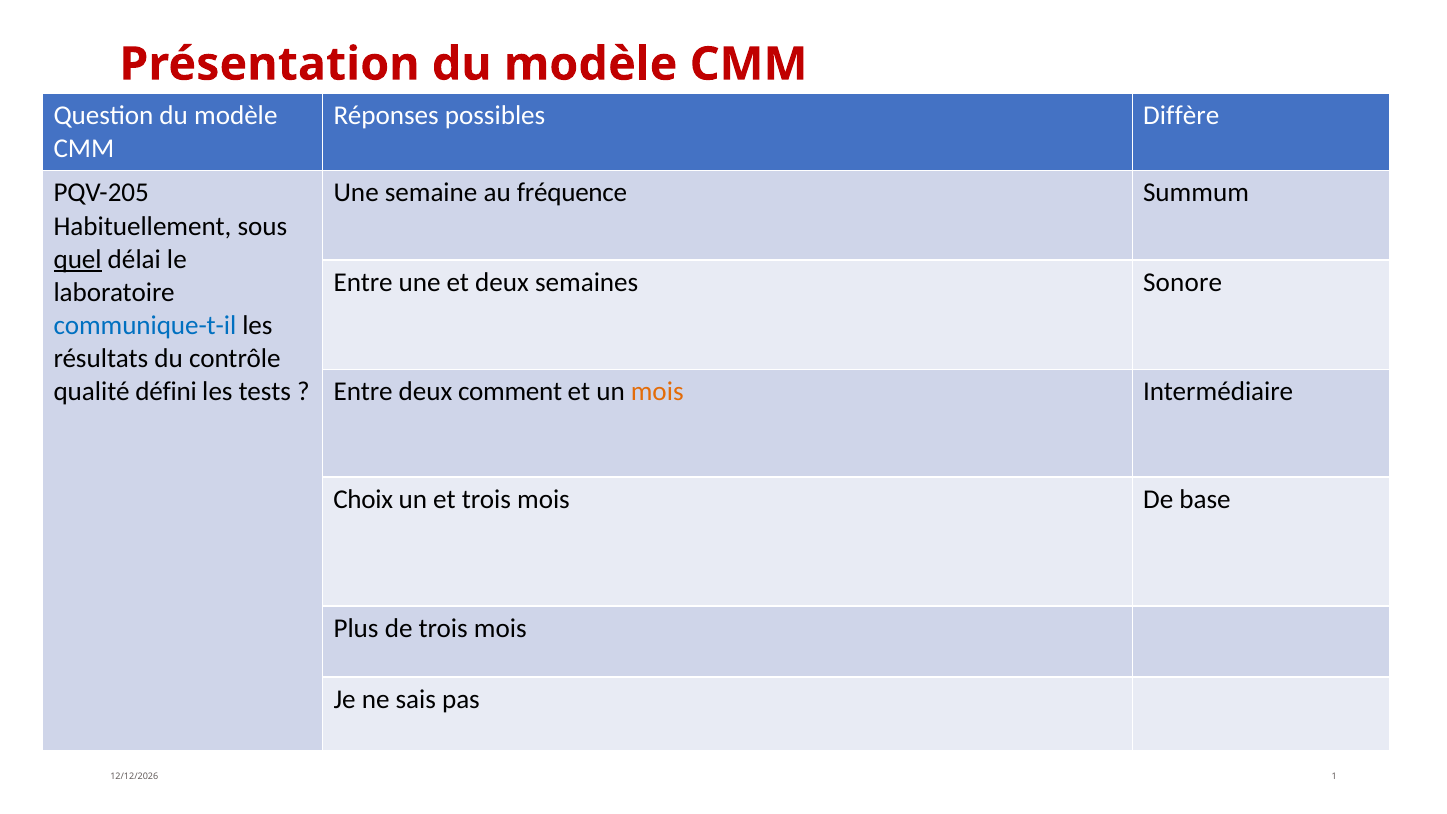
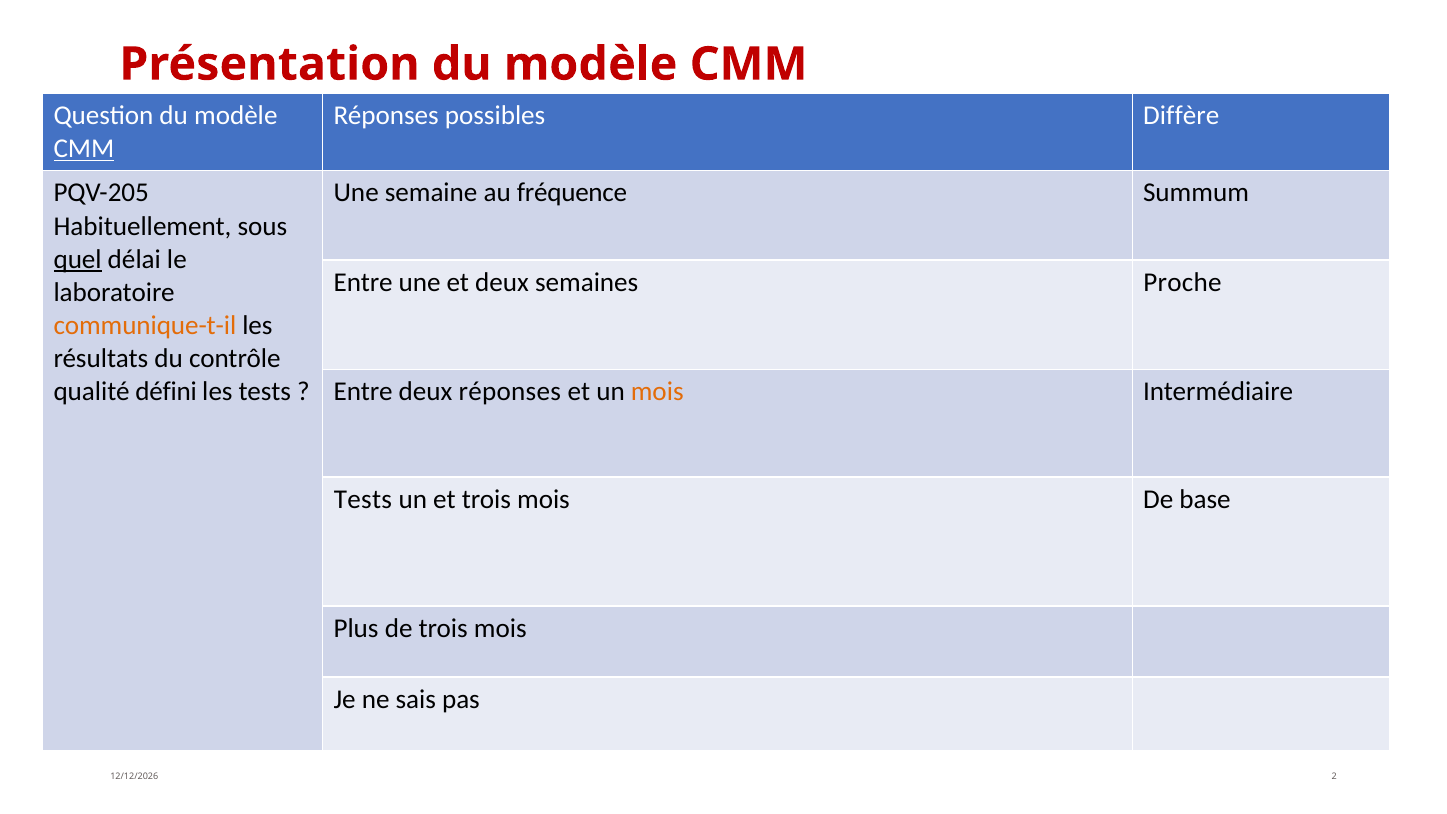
CMM underline: none -> present (84, 149)
Sonore: Sonore -> Proche (1183, 282)
communique-t-il colour: blue -> orange (145, 325)
deux comment: comment -> réponses (510, 392)
Choix: Choix -> Tests (363, 499)
1: 1 -> 2 (1334, 776)
